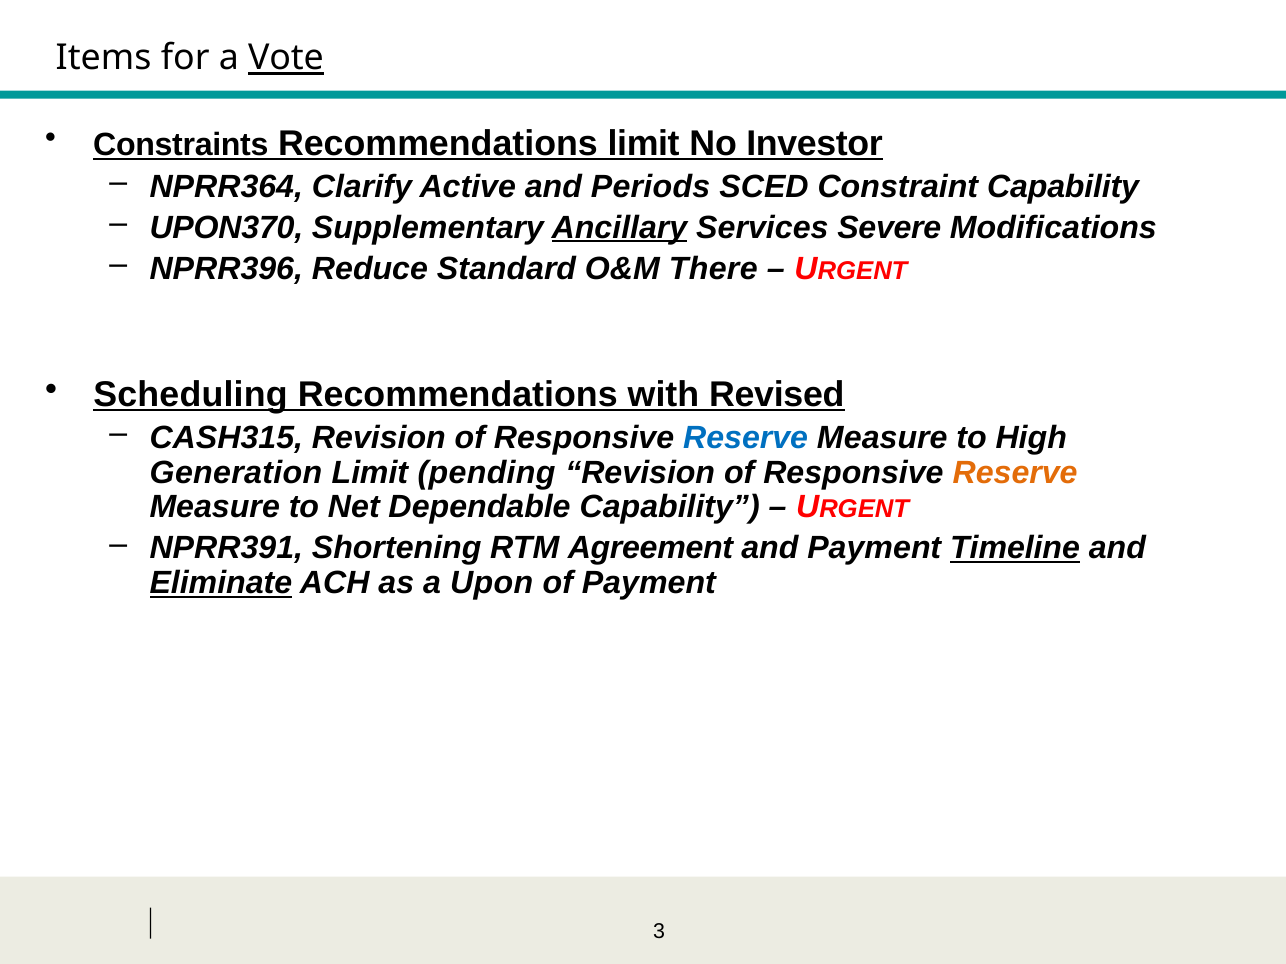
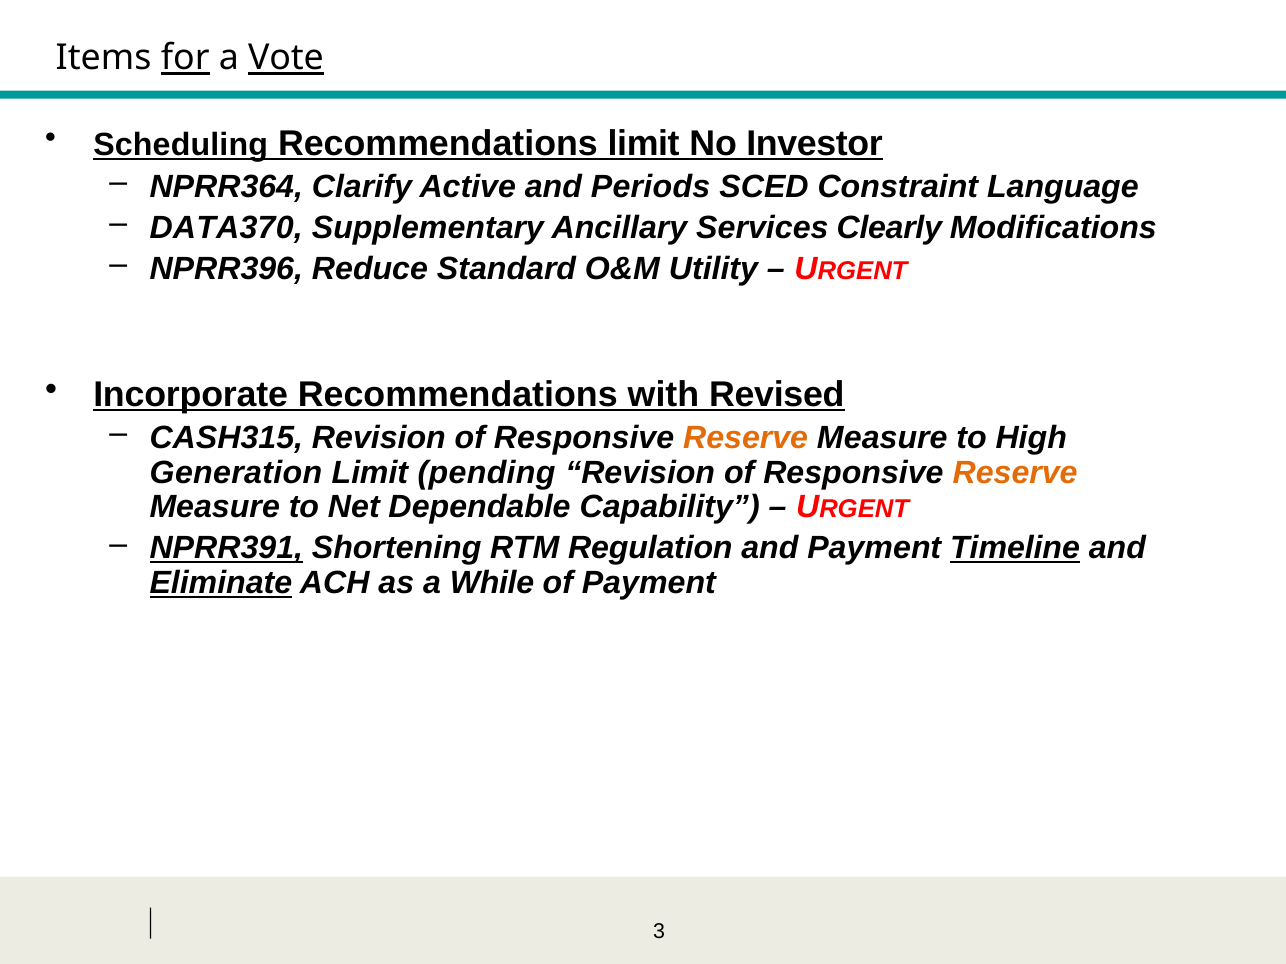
for underline: none -> present (185, 58)
Constraints: Constraints -> Scheduling (181, 145)
Constraint Capability: Capability -> Language (1063, 186)
UPON370: UPON370 -> DATA370 (226, 228)
Ancillary underline: present -> none (619, 228)
Severe: Severe -> Clearly (889, 228)
There: There -> Utility (713, 269)
Scheduling: Scheduling -> Incorporate (191, 395)
Reserve colour: blue -> orange (746, 438)
NPRR391 underline: none -> present (226, 549)
Agreement: Agreement -> Regulation (650, 549)
Upon: Upon -> While (492, 583)
